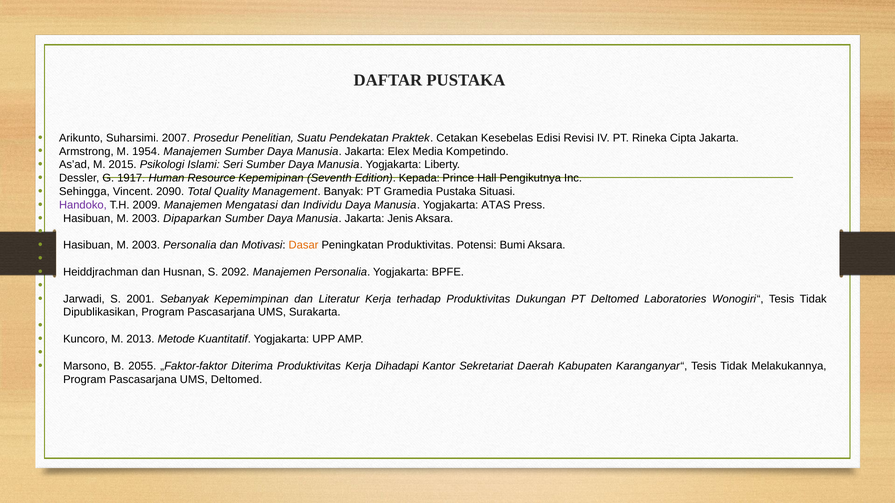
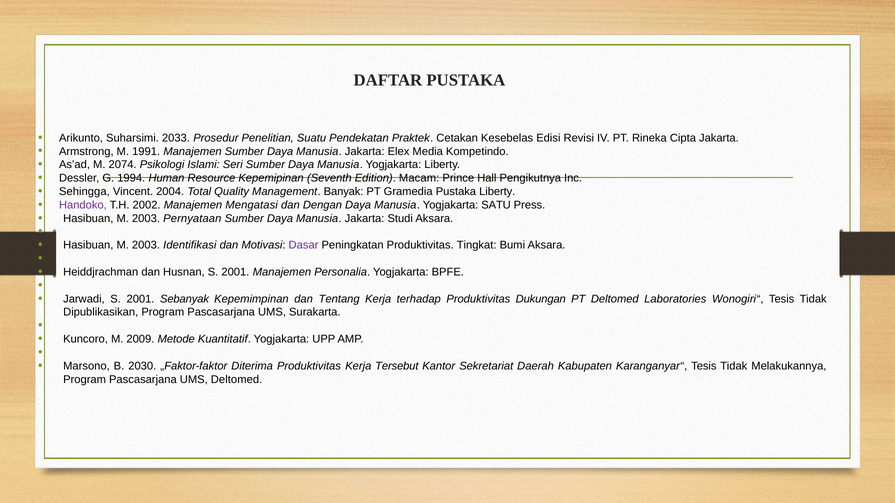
2007: 2007 -> 2033 (176, 138)
1954: 1954 -> 1991 (146, 151)
2015: 2015 -> 2074 (123, 165)
1917: 1917 -> 1994 (131, 178)
Kepada: Kepada -> Macam (419, 178)
2090: 2090 -> 2004 (170, 192)
Pustaka Situasi: Situasi -> Liberty (497, 192)
2009: 2009 -> 2002 (147, 205)
Individu: Individu -> Dengan (322, 205)
ATAS: ATAS -> SATU (496, 205)
Dipaparkan: Dipaparkan -> Pernyataan (192, 219)
Jenis: Jenis -> Studi (400, 219)
2003 Personalia: Personalia -> Identifikasi (190, 245)
Dasar colour: orange -> purple (304, 245)
Potensi: Potensi -> Tingkat (477, 245)
Husnan S 2092: 2092 -> 2001 (235, 272)
Literatur: Literatur -> Tentang (339, 299)
2013: 2013 -> 2009 (140, 339)
2055: 2055 -> 2030 (142, 366)
Dihadapi: Dihadapi -> Tersebut (397, 366)
